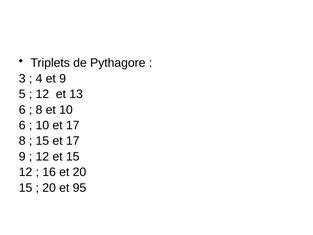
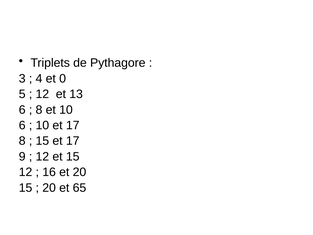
et 9: 9 -> 0 (63, 78)
95: 95 -> 65 (79, 188)
